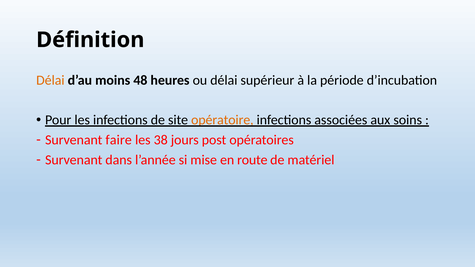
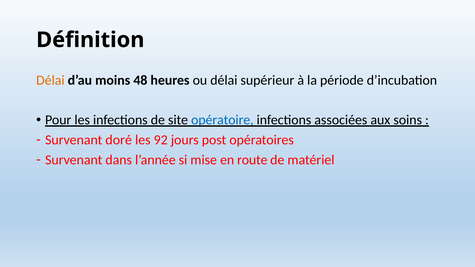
opératoire colour: orange -> blue (222, 120)
faire: faire -> doré (119, 140)
38: 38 -> 92 (161, 140)
